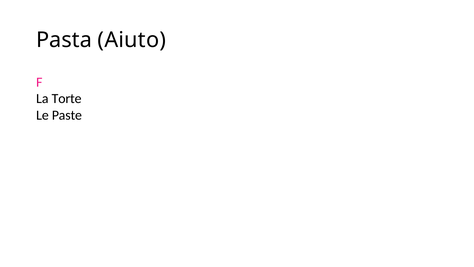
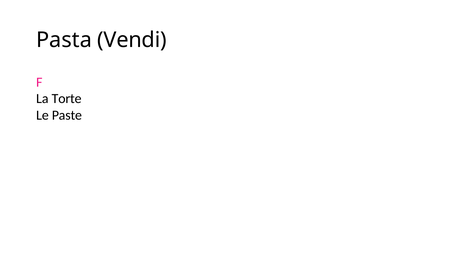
Aiuto: Aiuto -> Vendi (132, 40)
